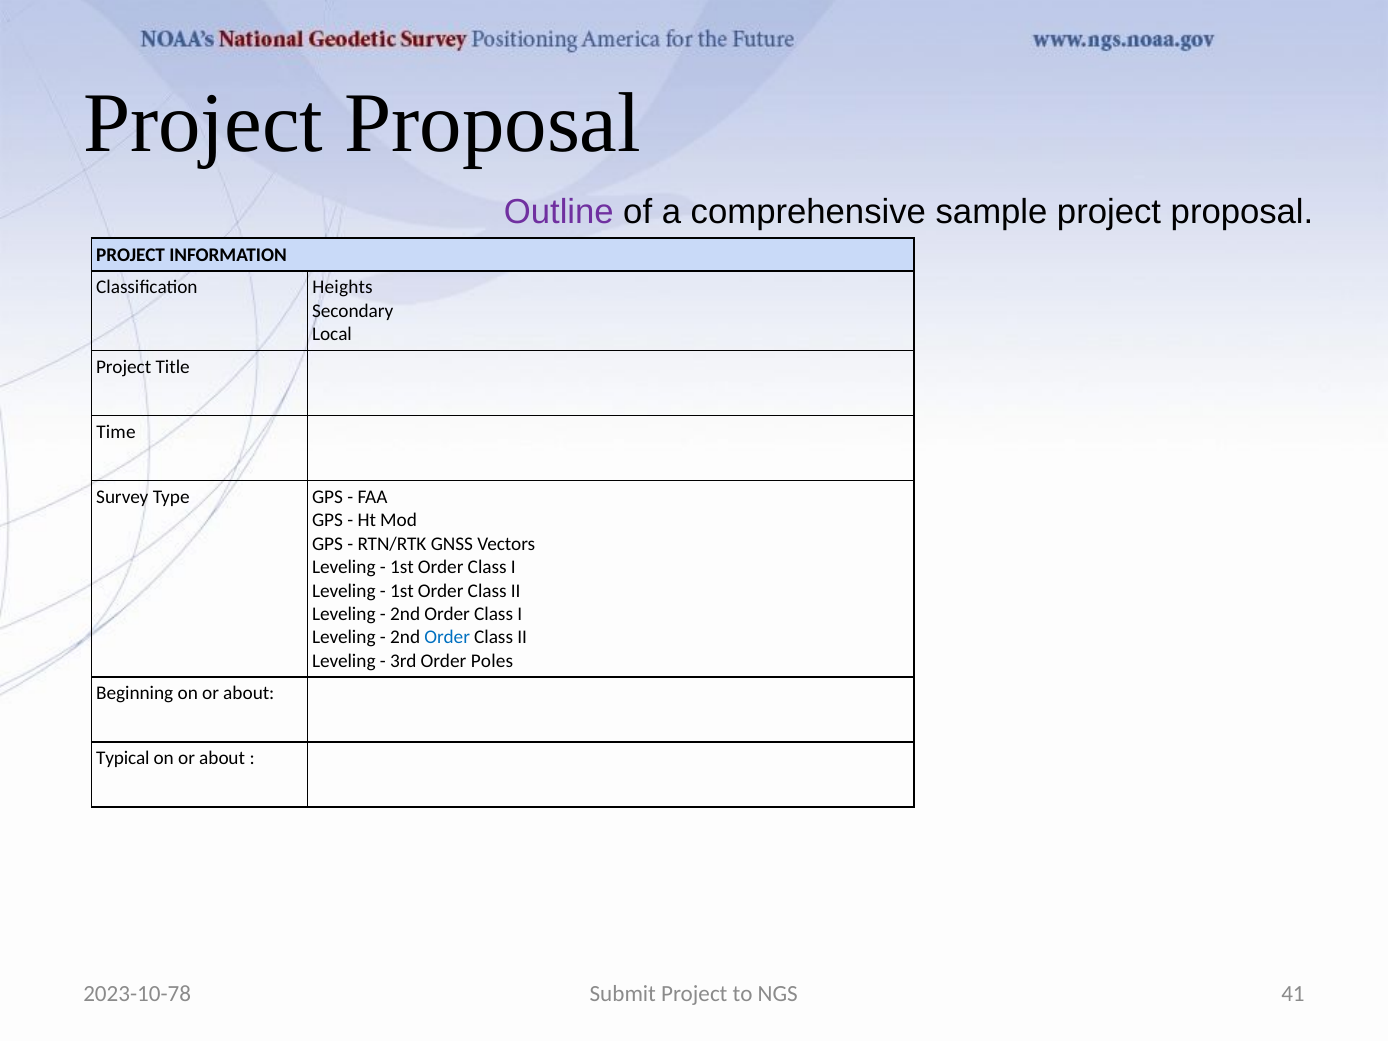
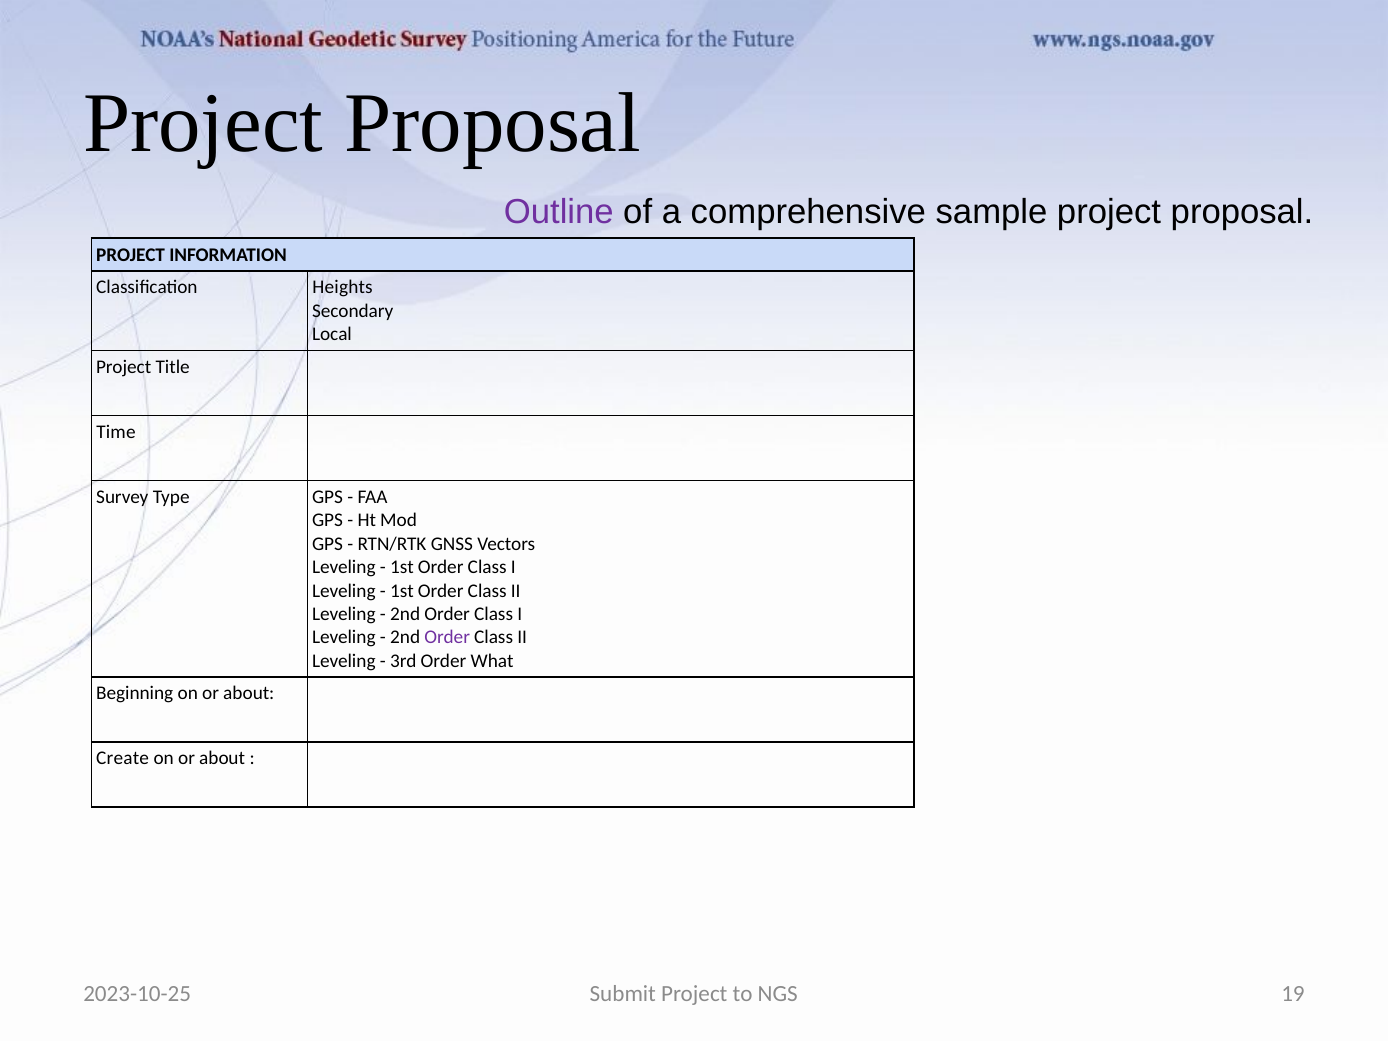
Order colour: blue -> purple (447, 637)
Poles: Poles -> What (492, 661)
Typical: Typical -> Create (123, 759)
2023-10-78: 2023-10-78 -> 2023-10-25 (137, 994)
41: 41 -> 19 (1293, 994)
